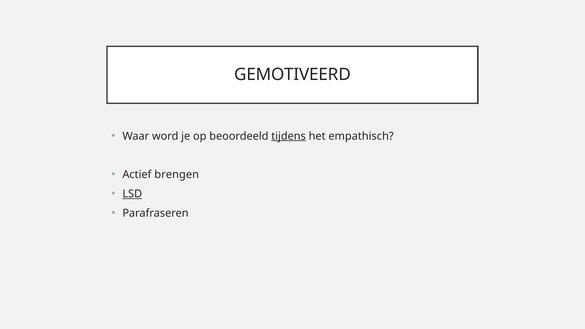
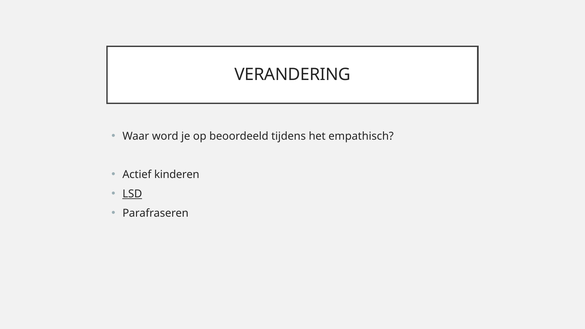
GEMOTIVEERD: GEMOTIVEERD -> VERANDERING (293, 75)
tijdens underline: present -> none (289, 136)
brengen: brengen -> kinderen (177, 175)
